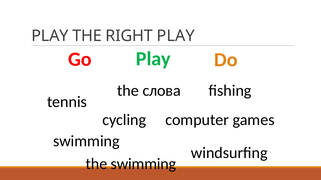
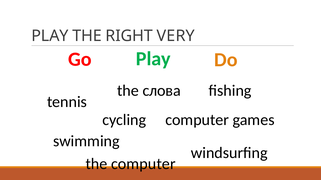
RIGHT PLAY: PLAY -> VERY (176, 36)
the swimming: swimming -> computer (143, 164)
